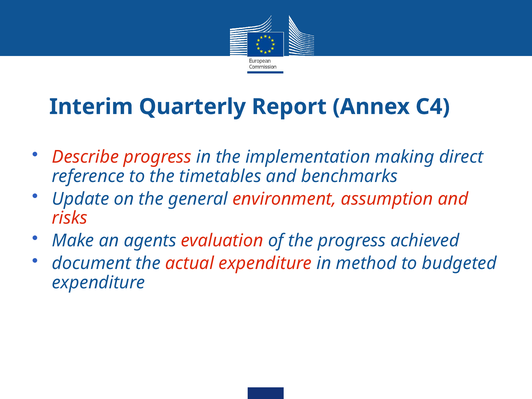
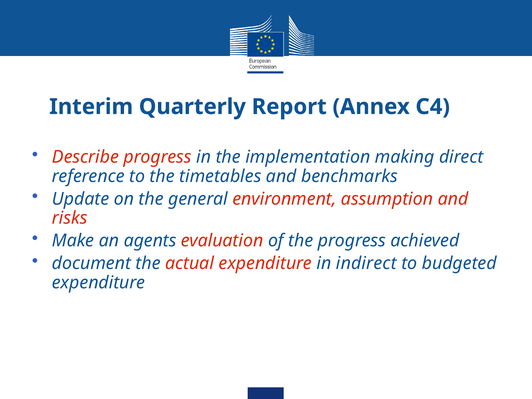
method: method -> indirect (366, 263)
